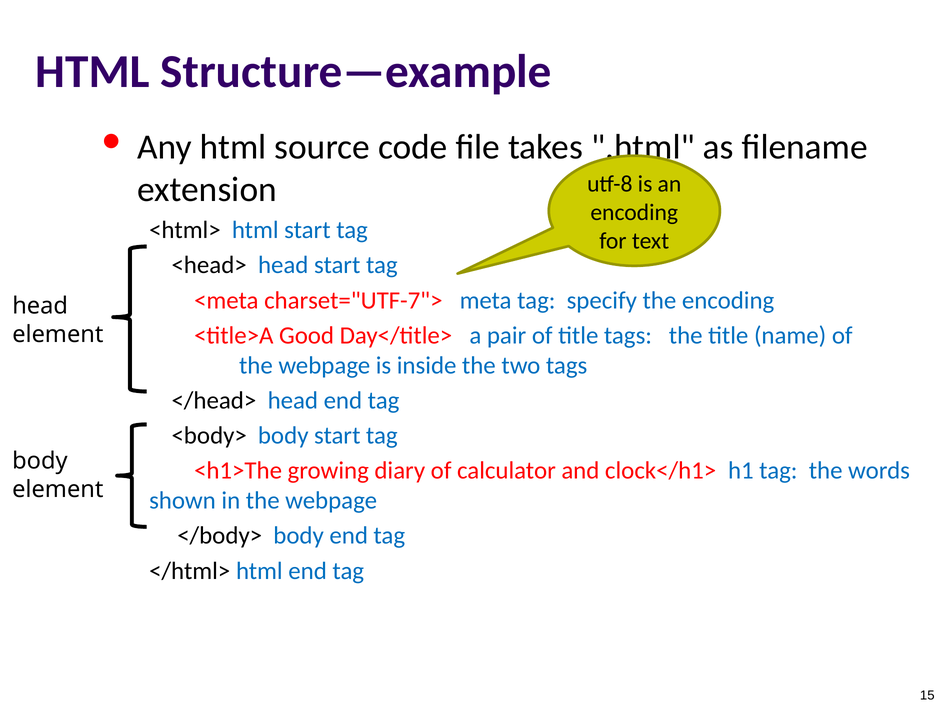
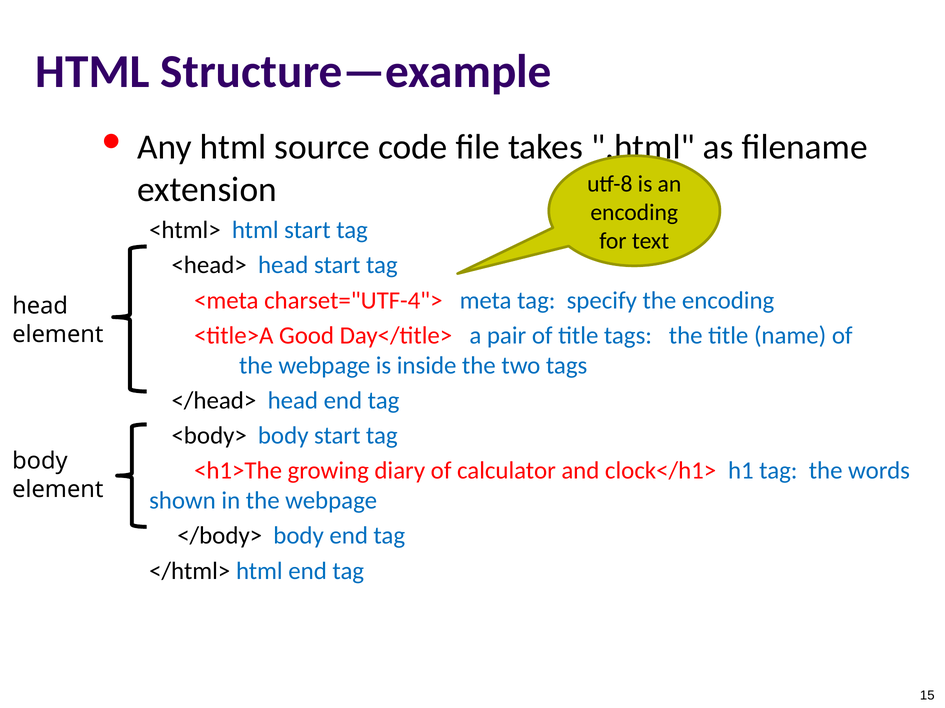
charset="UTF-7">: charset="UTF-7"> -> charset="UTF-4"> (353, 301)
